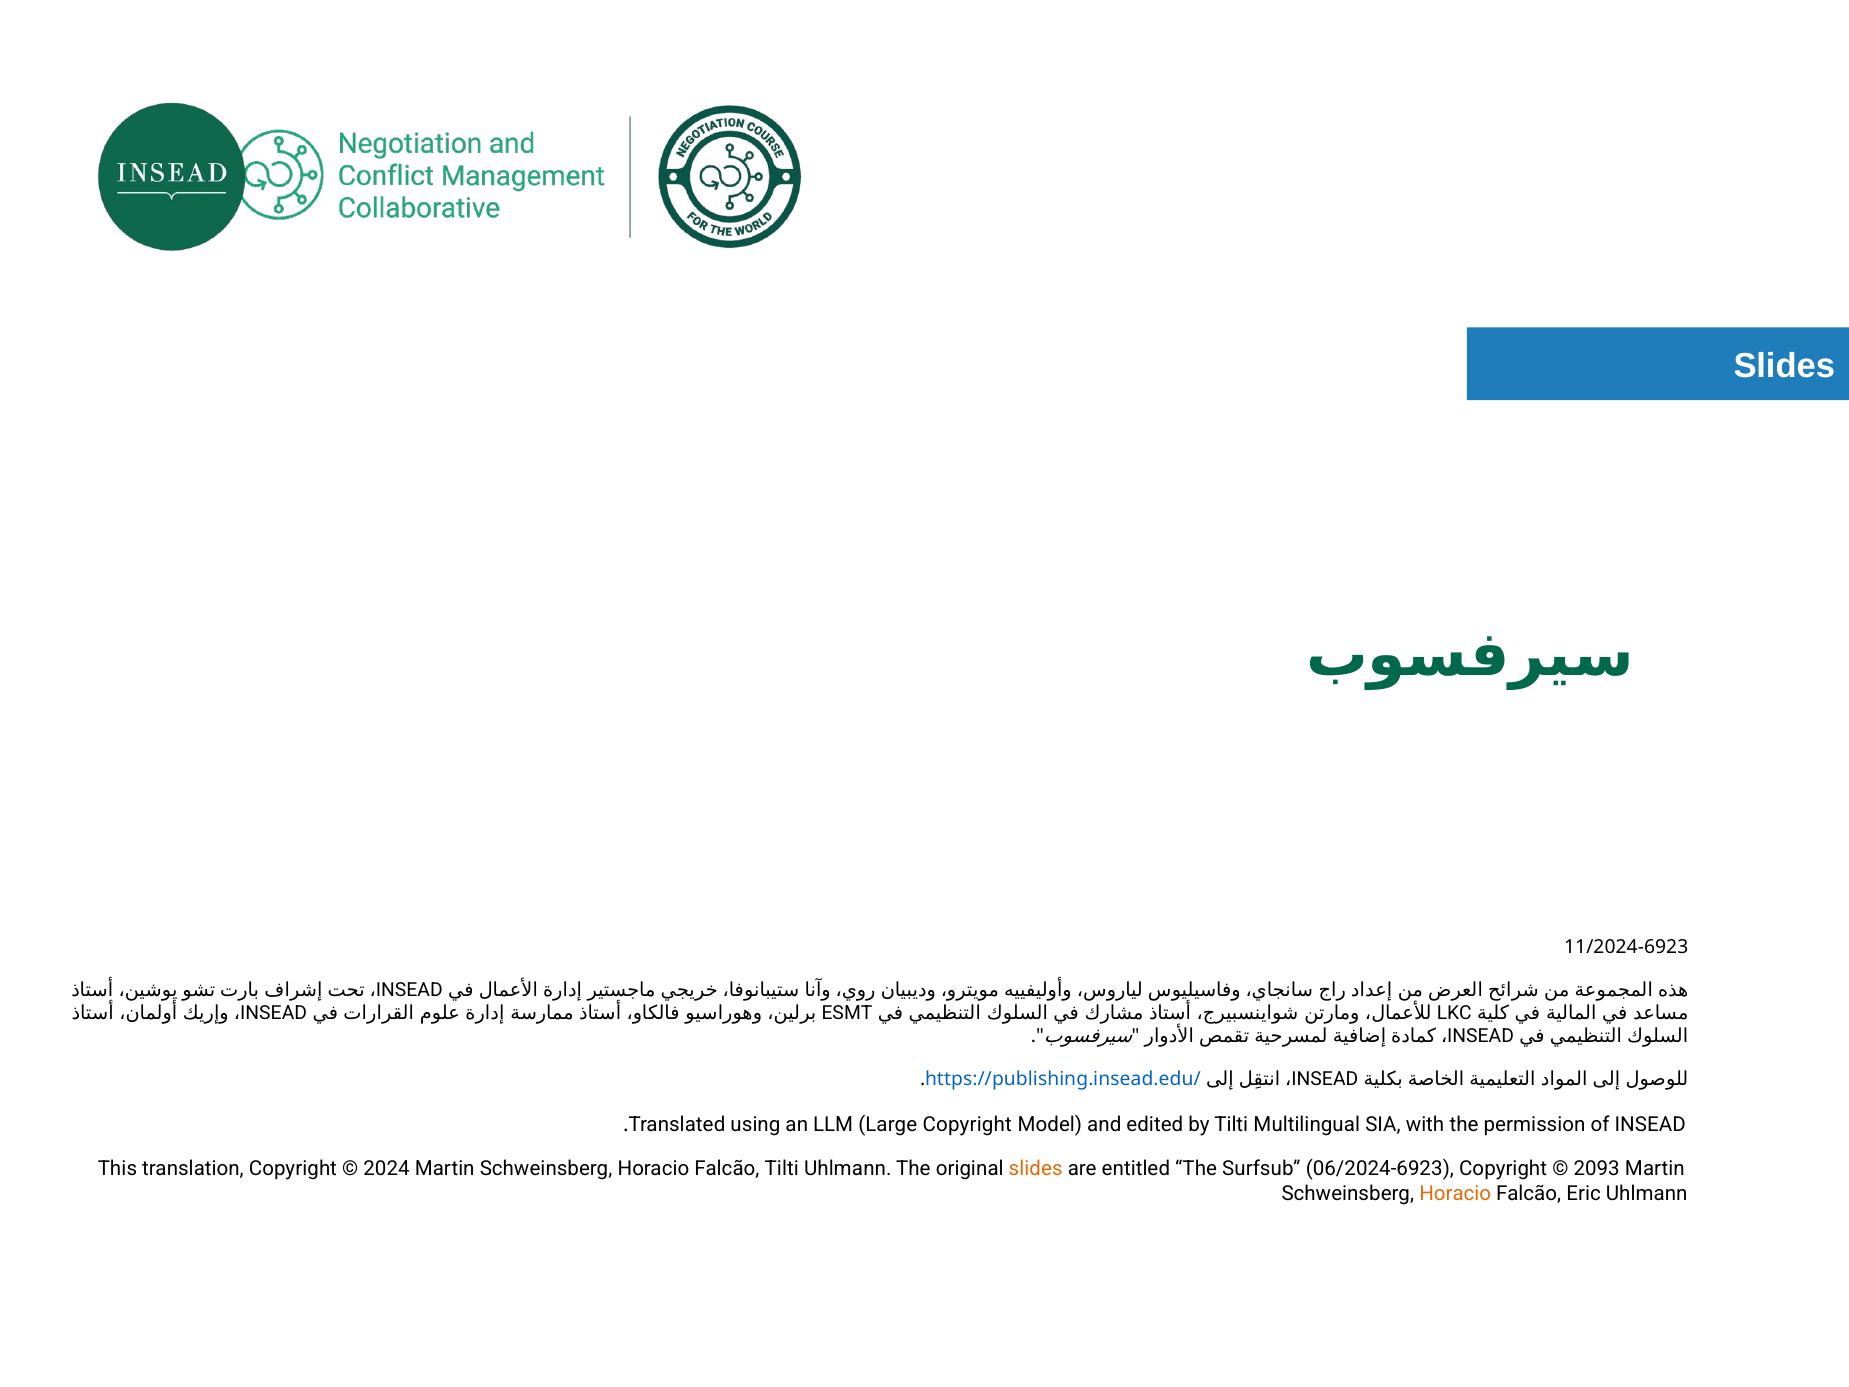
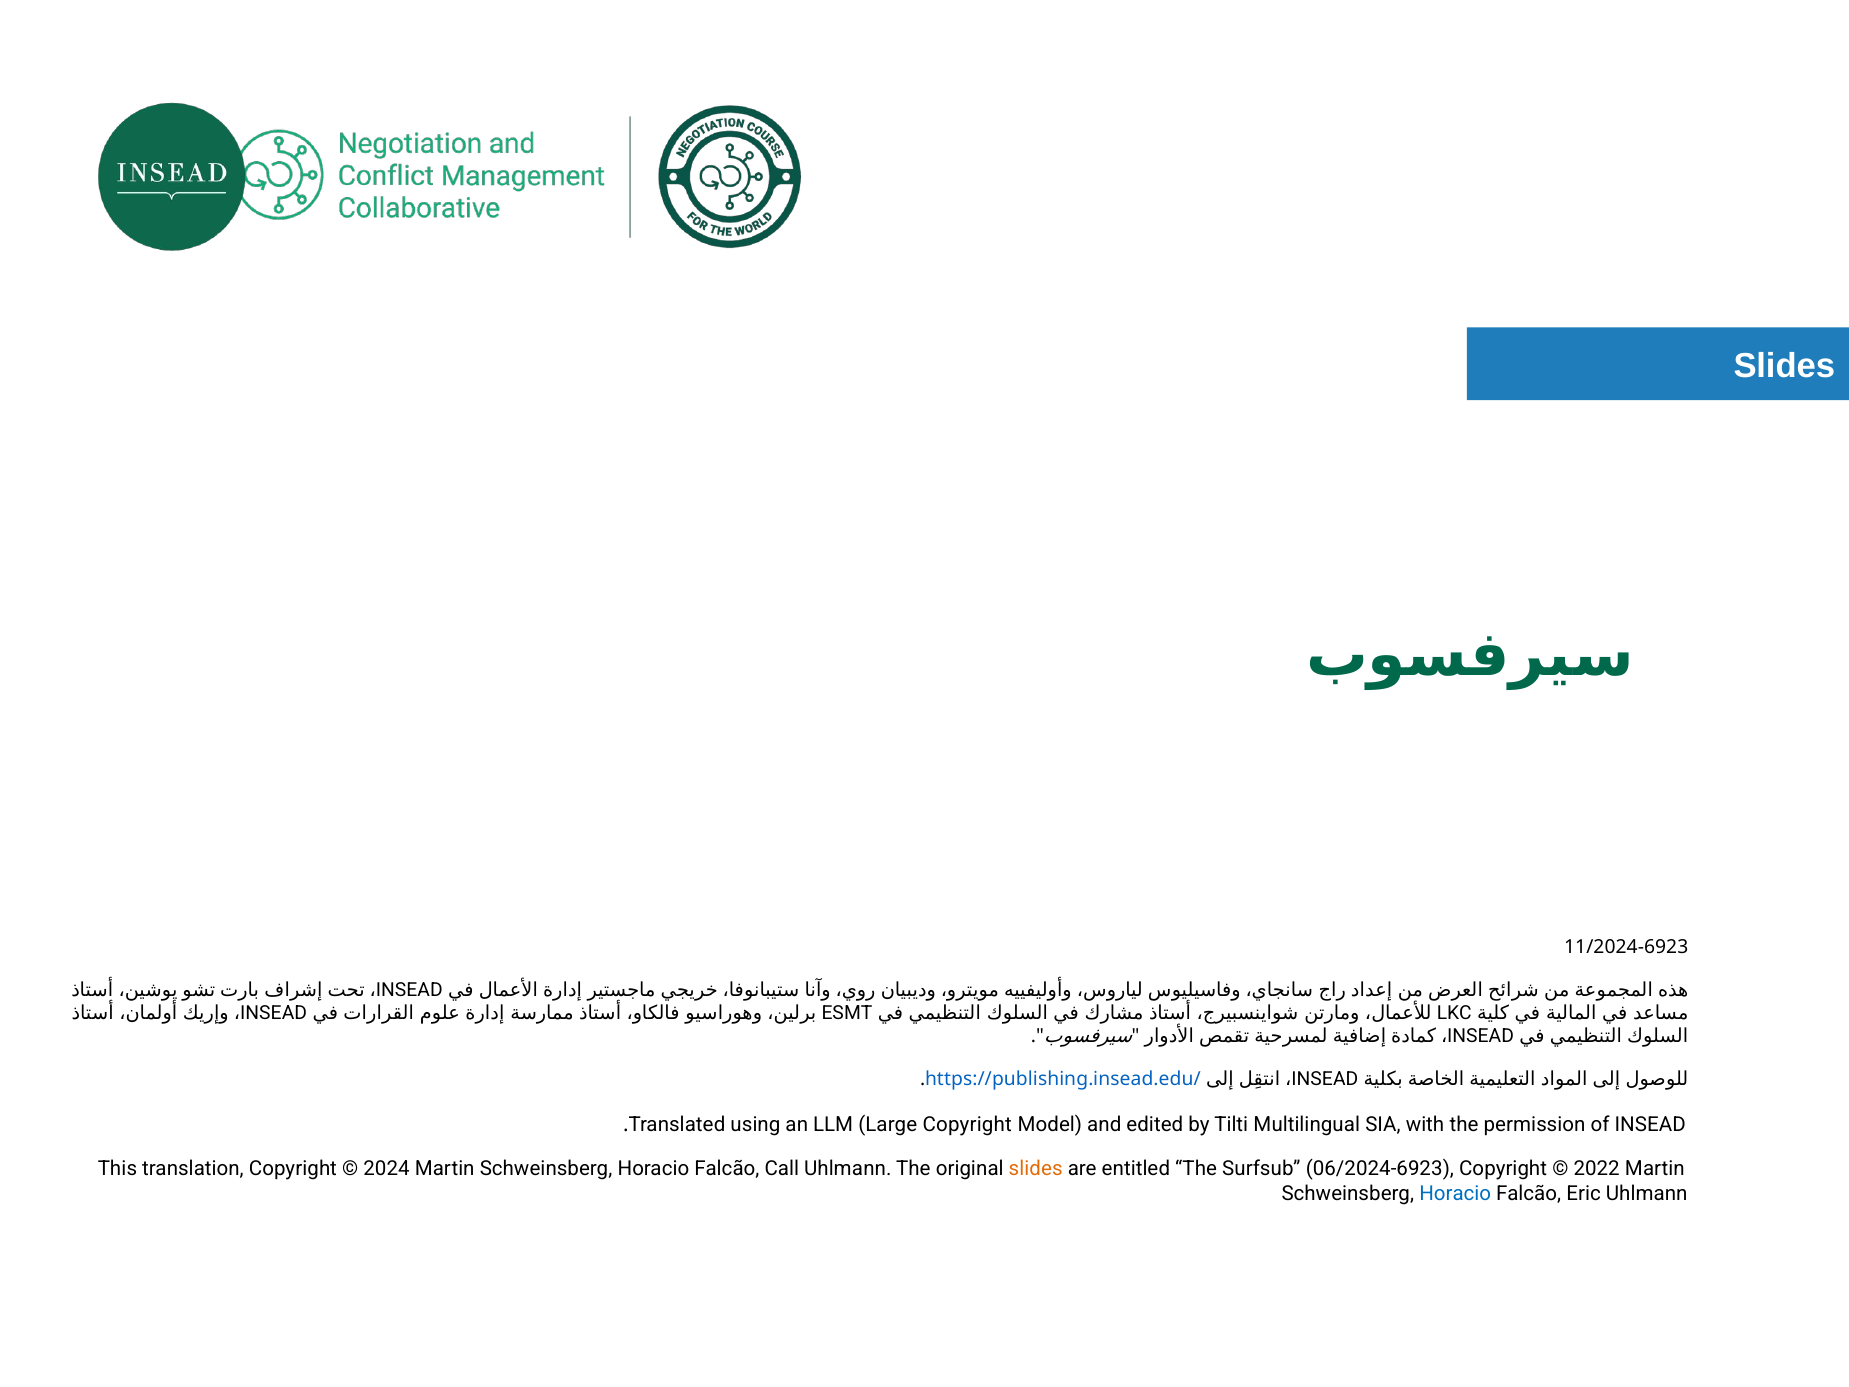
Falcão Tilti: Tilti -> Call (782, 1169)
2093: 2093 -> 2022 (1597, 1169)
Horacio colour: orange -> blue (1455, 1193)
